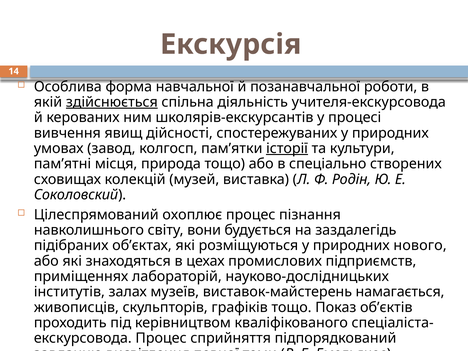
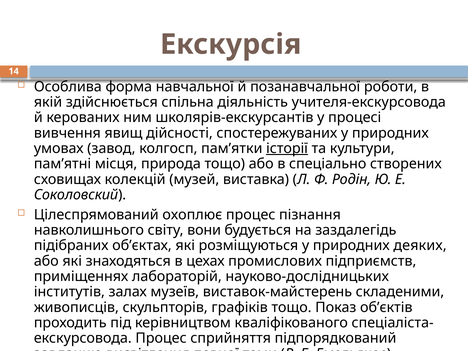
здійснюється underline: present -> none (112, 102)
нового: нового -> деяких (420, 246)
намагається: намагається -> складеними (400, 292)
